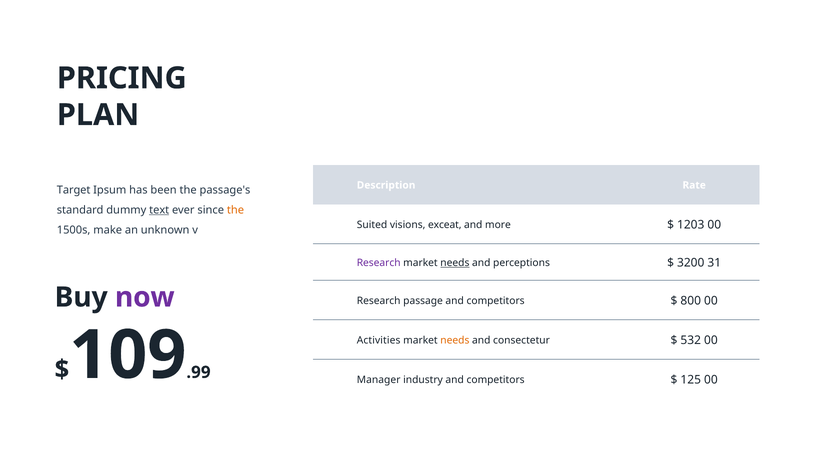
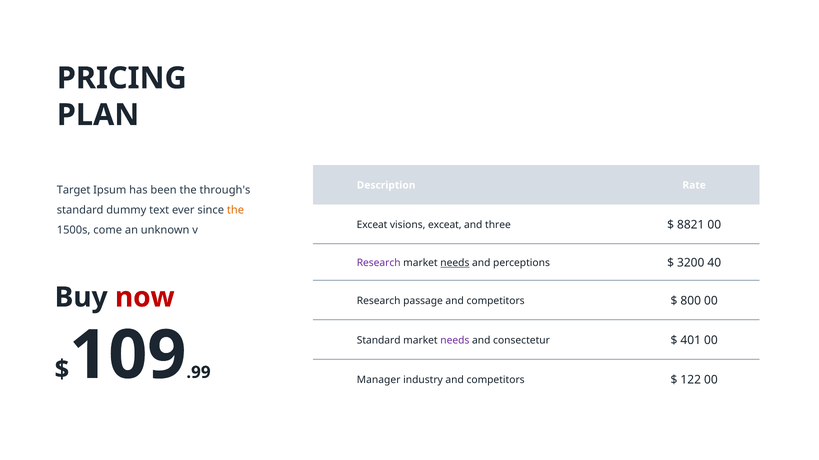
passage's: passage's -> through's (225, 190)
text underline: present -> none (159, 210)
Suited: Suited -> Exceat (372, 225)
more: more -> three (498, 225)
1203: 1203 -> 8821 (691, 225)
make: make -> come (108, 230)
31: 31 -> 40 (714, 263)
now colour: purple -> red (145, 298)
Activities: Activities -> Standard (379, 341)
needs colour: orange -> purple (455, 341)
532: 532 -> 401 (691, 341)
125: 125 -> 122 (691, 380)
